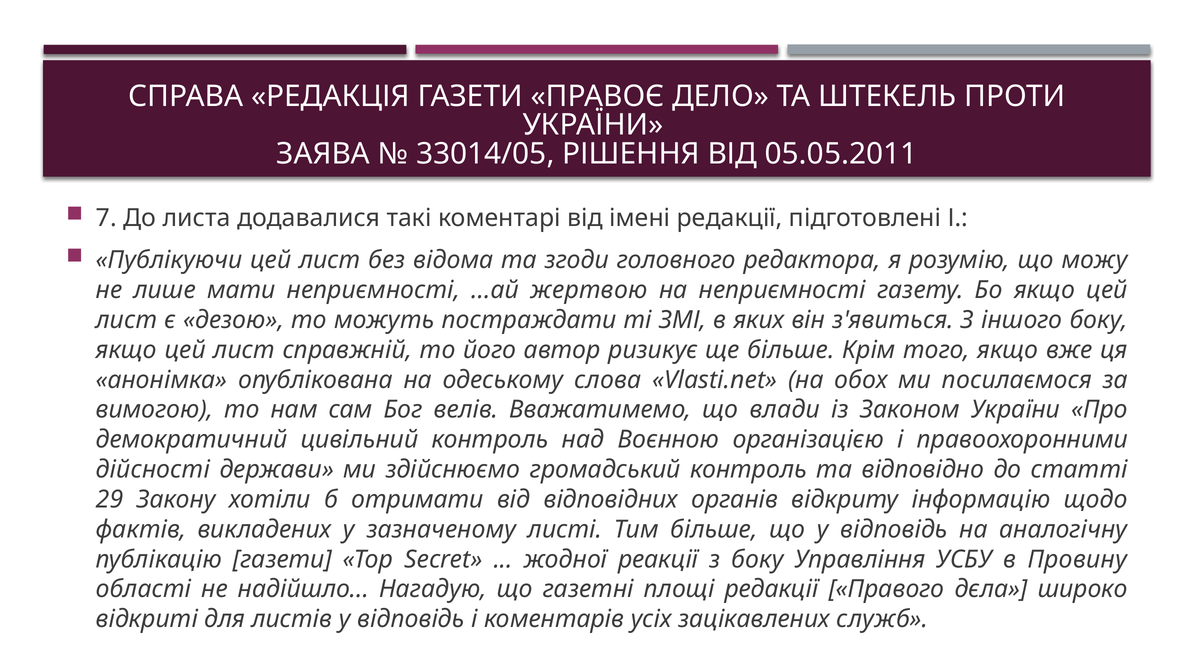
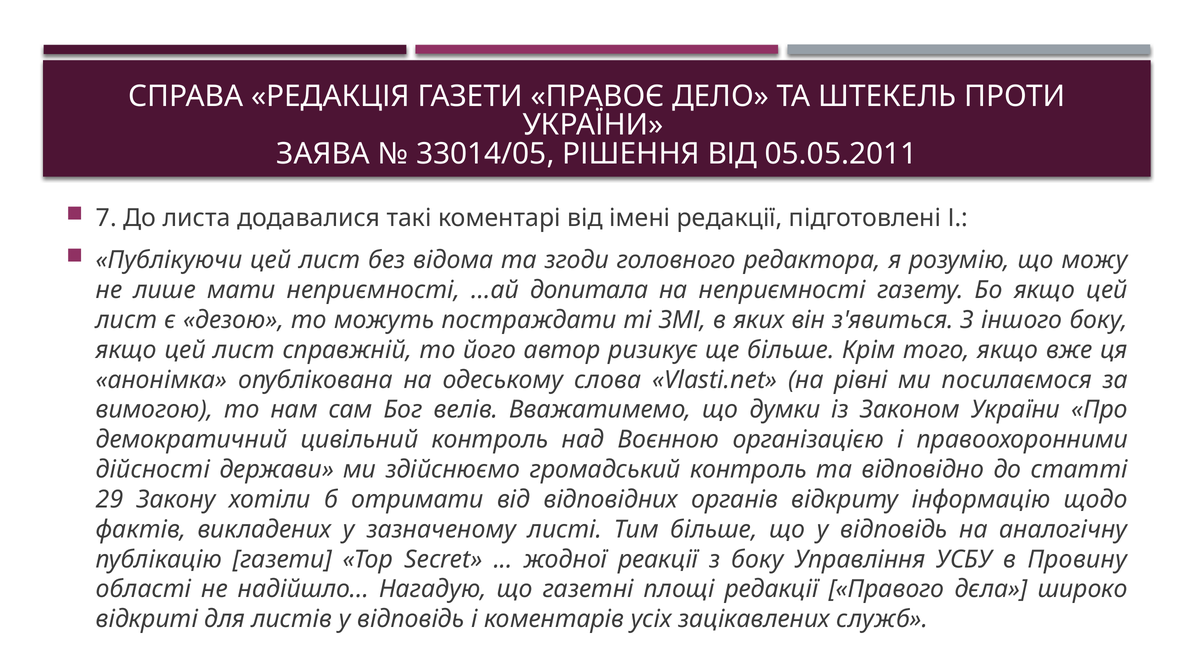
жертвою: жертвою -> допитала (589, 290)
обох: обох -> рівні (861, 380)
влади: влади -> думки (785, 409)
